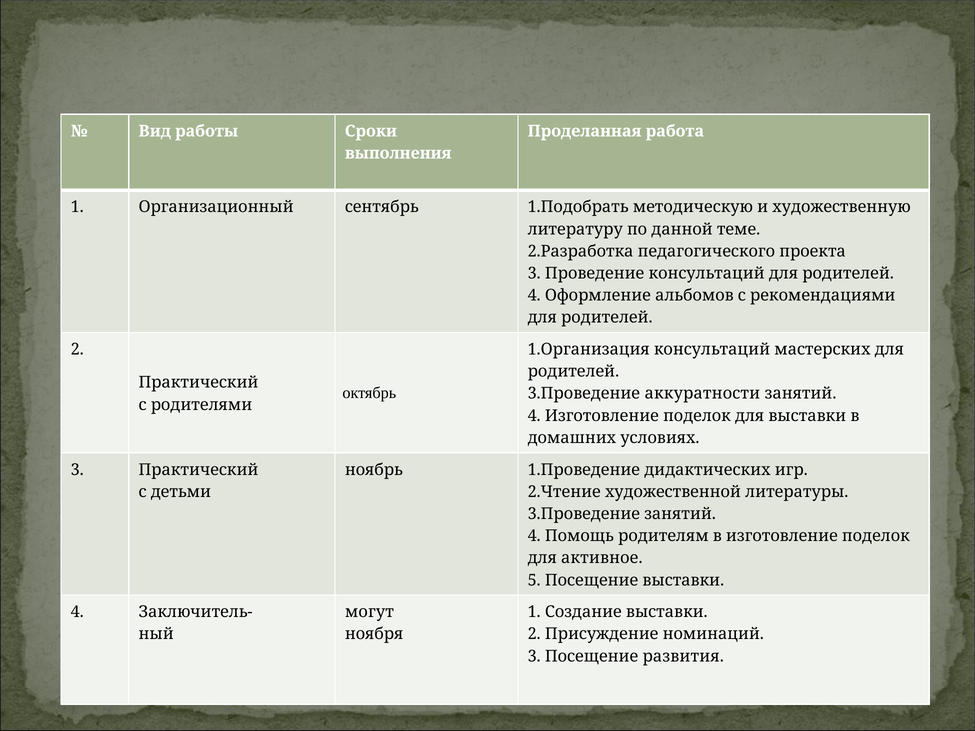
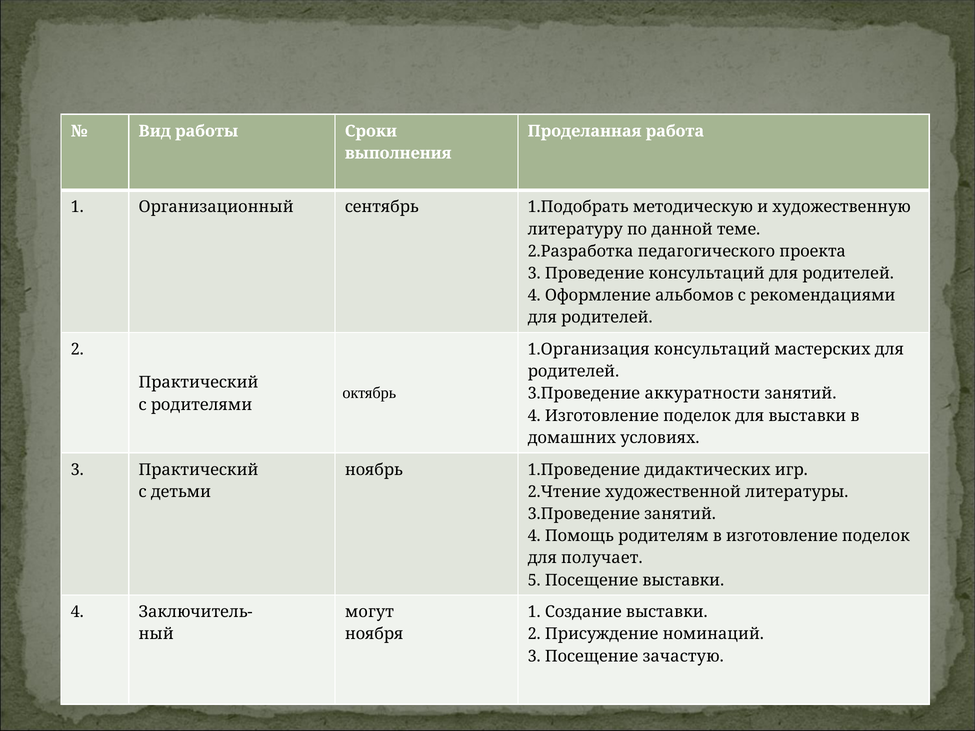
активное: активное -> получает (602, 558)
развития: развития -> зачастую (683, 656)
